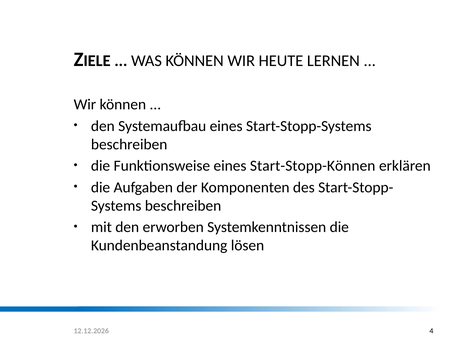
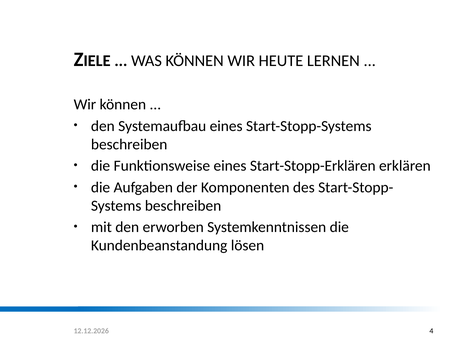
Start-Stopp-Können: Start-Stopp-Können -> Start-Stopp-Erklären (313, 166)
